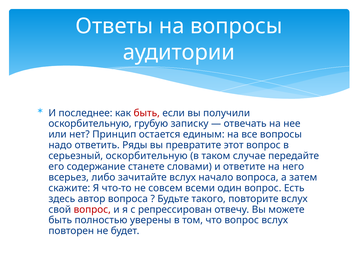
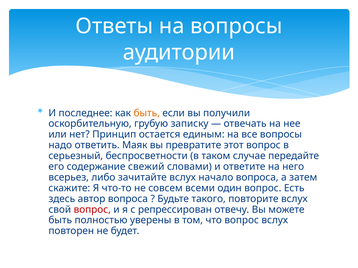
быть colour: red -> orange (147, 113)
Ряды: Ряды -> Маяк (135, 145)
серьезный оскорбительную: оскорбительную -> беспросветности (147, 156)
станете: станете -> свежий (146, 167)
